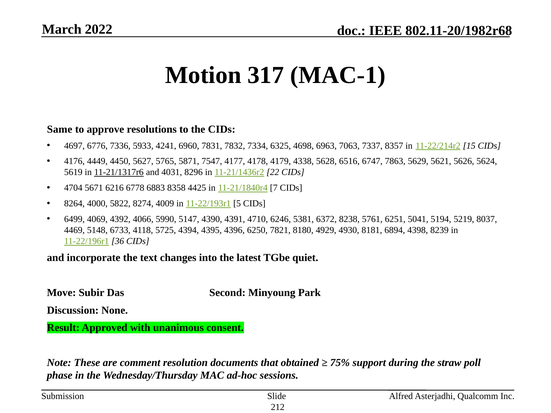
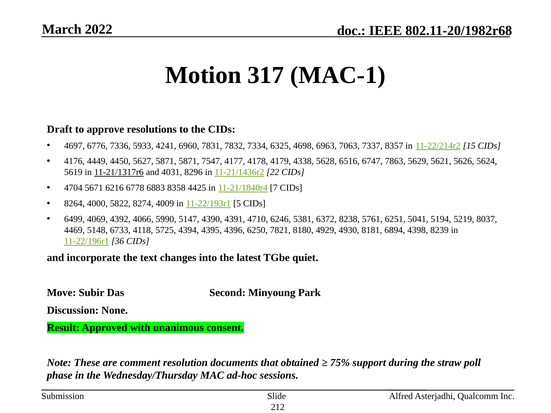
Same: Same -> Draft (60, 129)
5627 5765: 5765 -> 5871 (166, 161)
